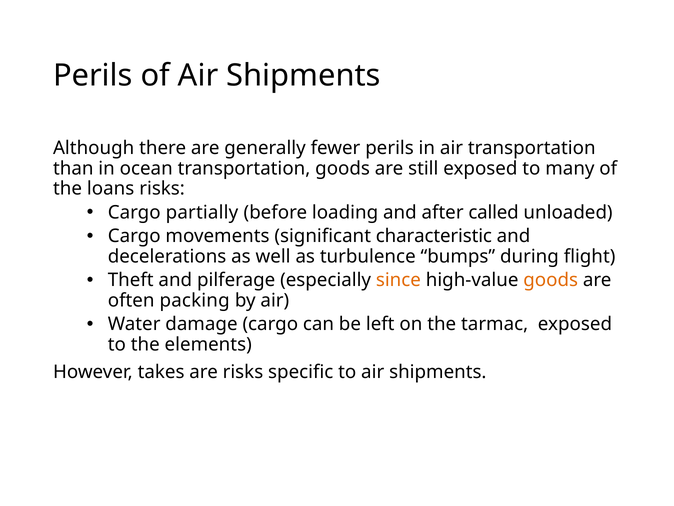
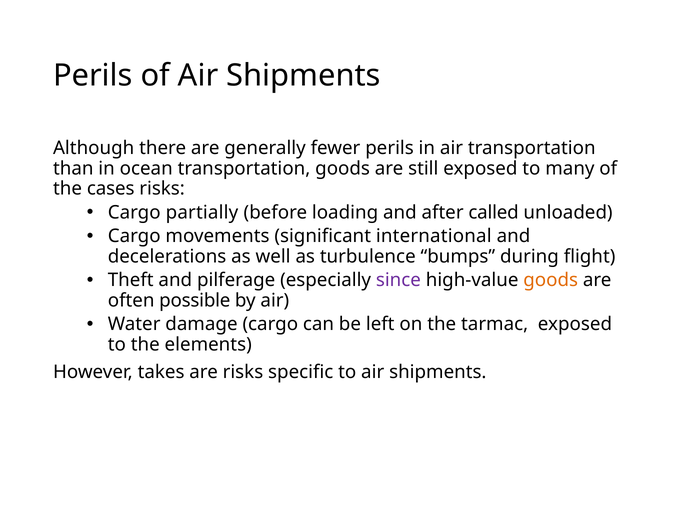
loans: loans -> cases (111, 188)
characteristic: characteristic -> international (434, 236)
since colour: orange -> purple (398, 280)
packing: packing -> possible (195, 300)
